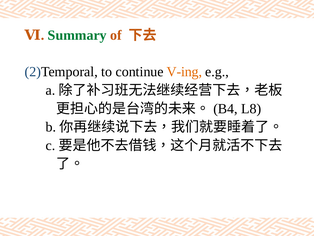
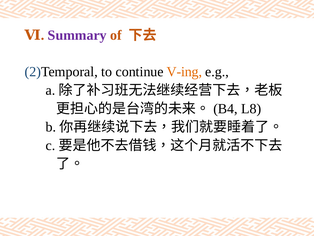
Summary colour: green -> purple (77, 35)
